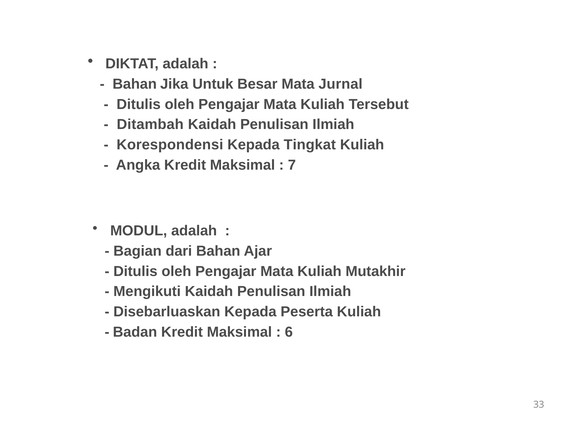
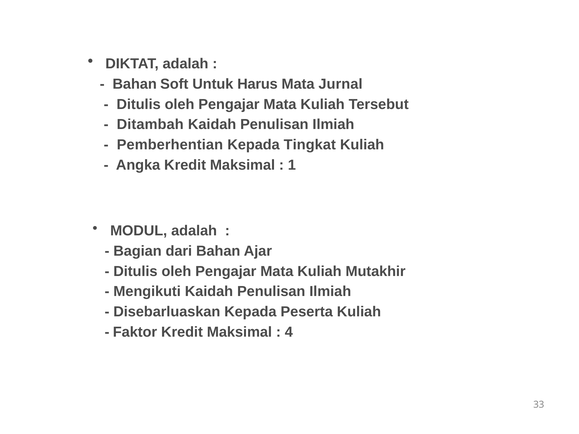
Jika: Jika -> Soft (174, 84)
Besar: Besar -> Harus (257, 84)
Korespondensi: Korespondensi -> Pemberhentian (170, 145)
7: 7 -> 1 (292, 165)
Badan: Badan -> Faktor (135, 332)
6: 6 -> 4 (289, 332)
